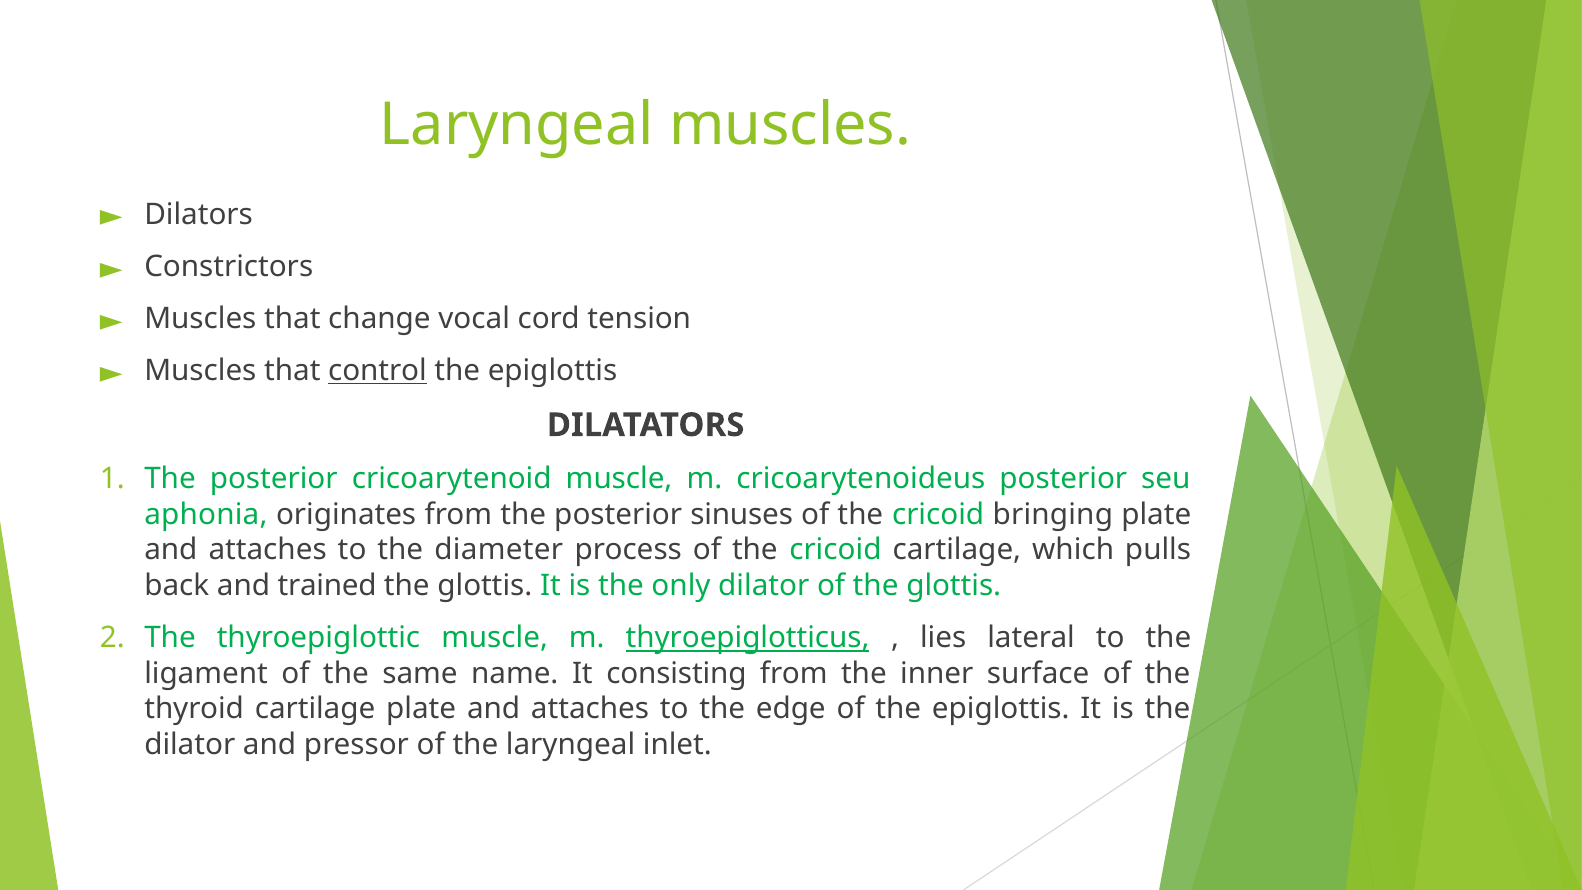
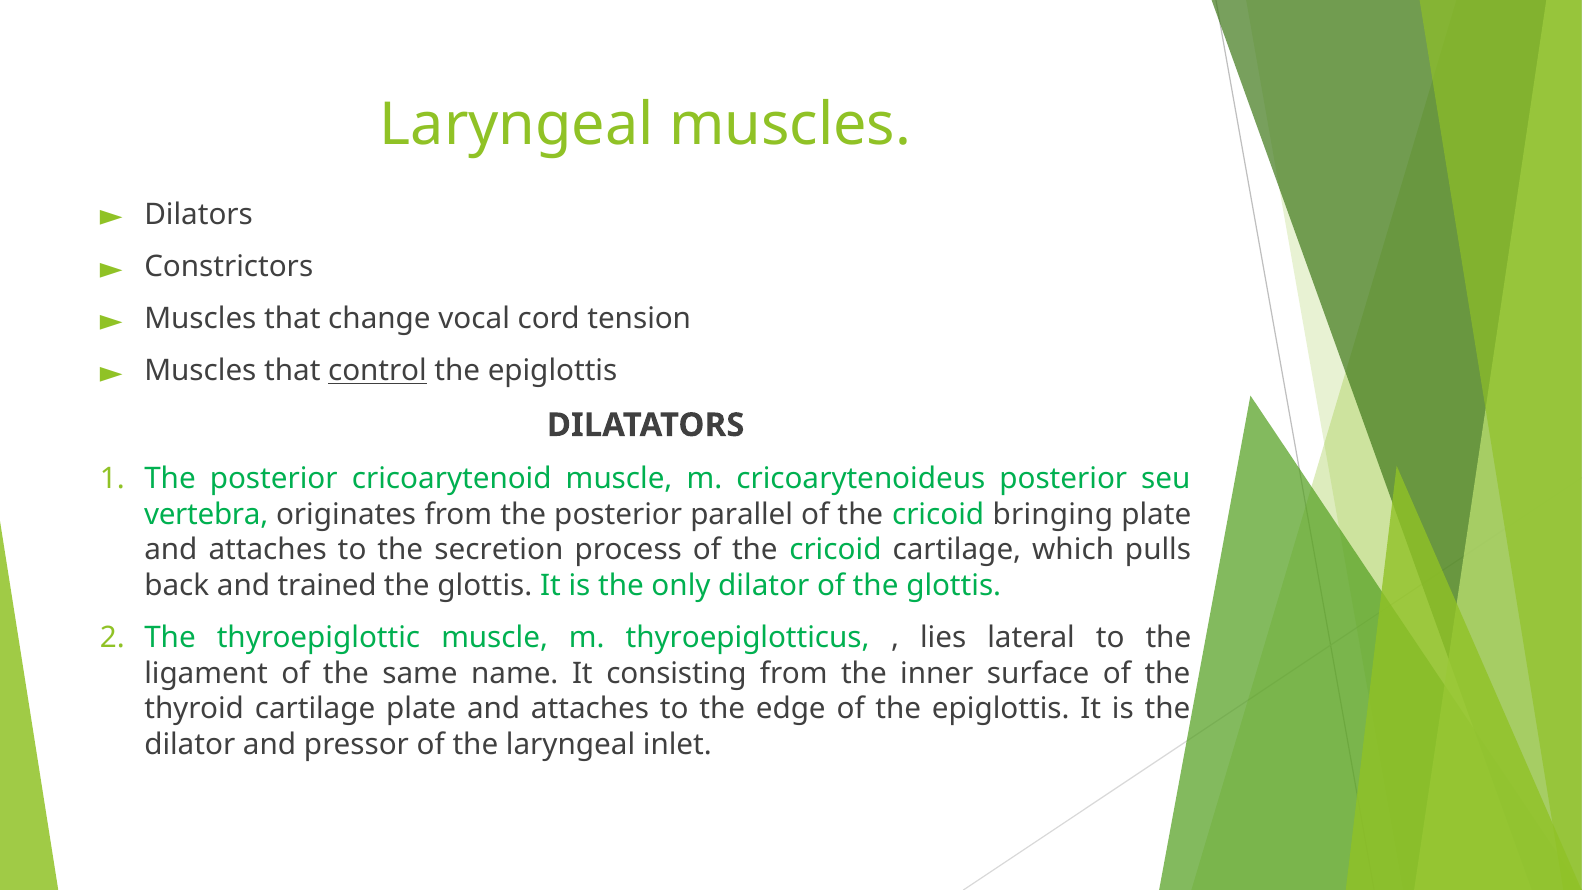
aphonia: aphonia -> vertebra (206, 515)
sinuses: sinuses -> parallel (742, 515)
diameter: diameter -> secretion (499, 550)
thyroepiglotticus underline: present -> none (748, 638)
